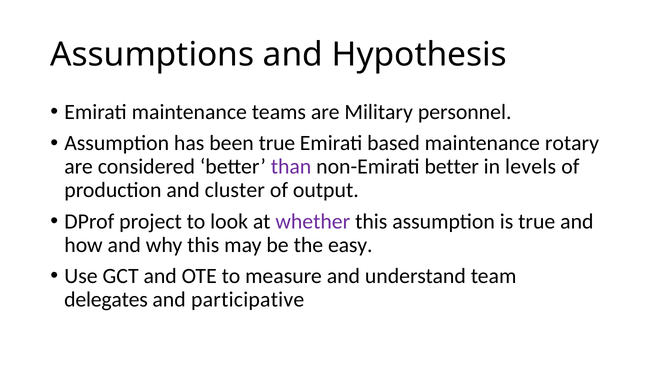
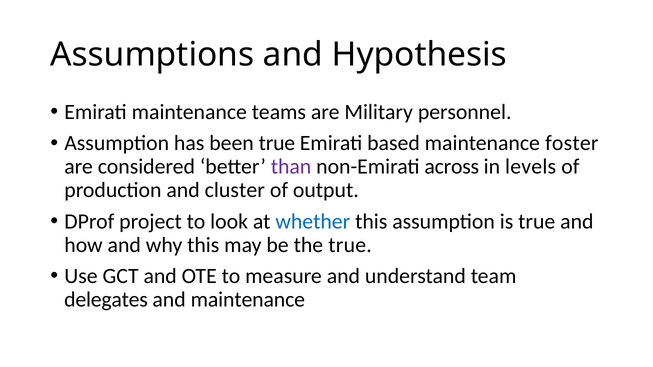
rotary: rotary -> foster (572, 143)
non-Emirati better: better -> across (452, 167)
whether colour: purple -> blue (313, 222)
the easy: easy -> true (350, 245)
and participative: participative -> maintenance (248, 300)
